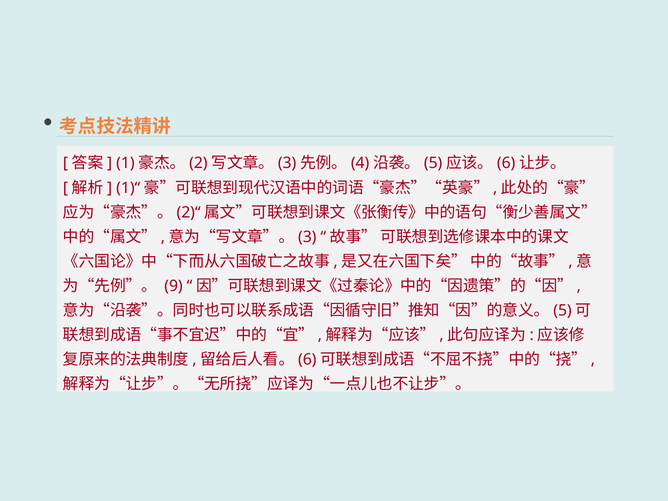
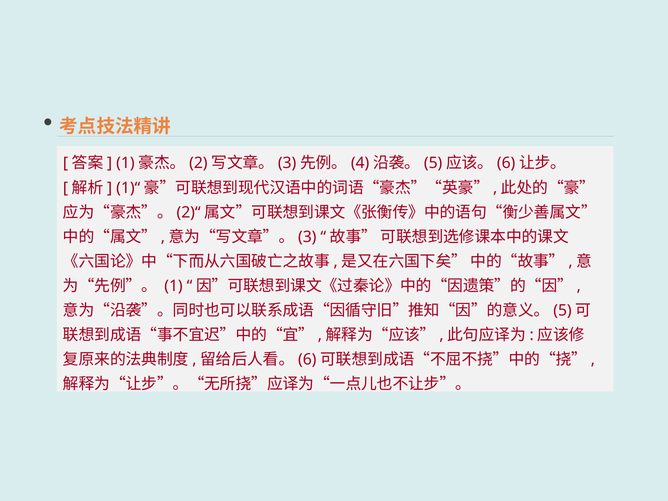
9: 9 -> 1 (174, 286)
